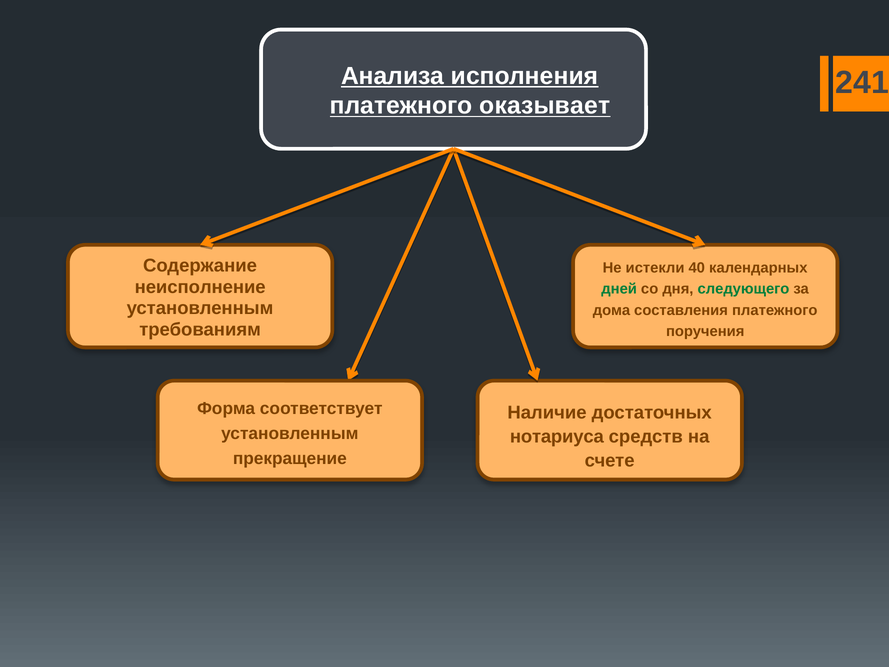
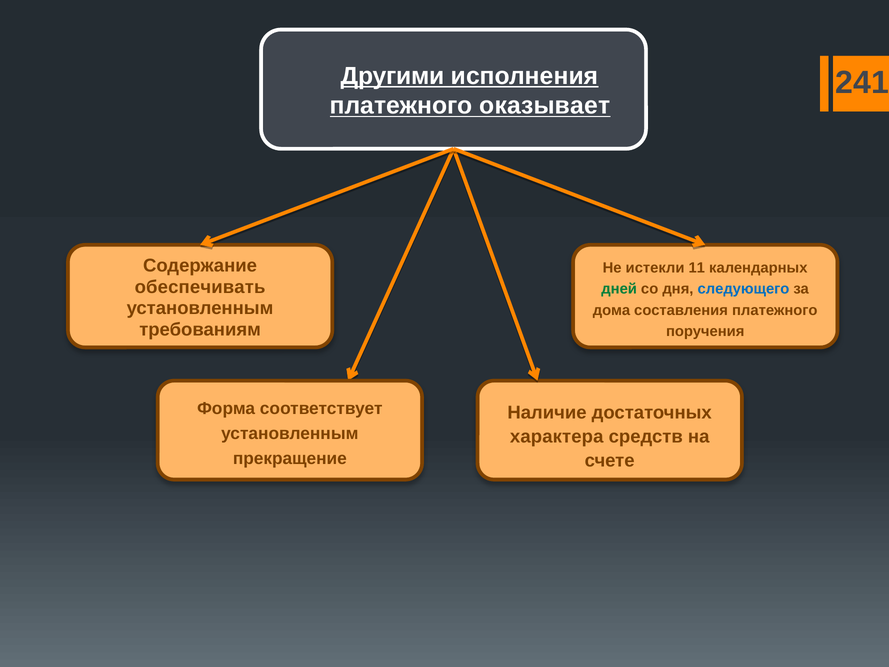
Анализа: Анализа -> Другими (393, 76)
40: 40 -> 11 (697, 268)
неисполнение: неисполнение -> обеспечивать (200, 287)
следующего colour: green -> blue (743, 289)
нотариуса: нотариуса -> характера (557, 437)
